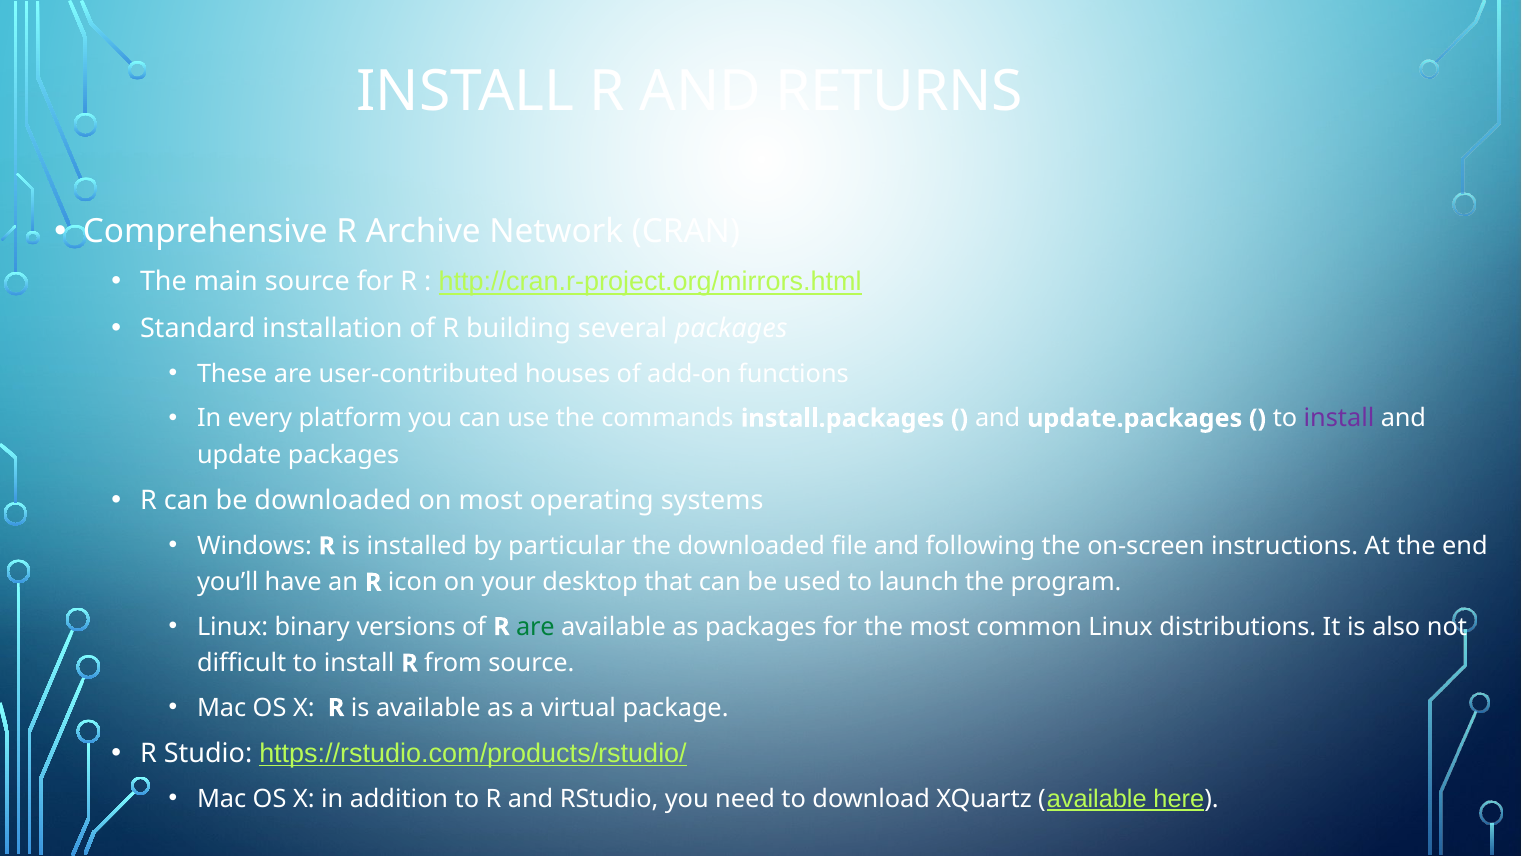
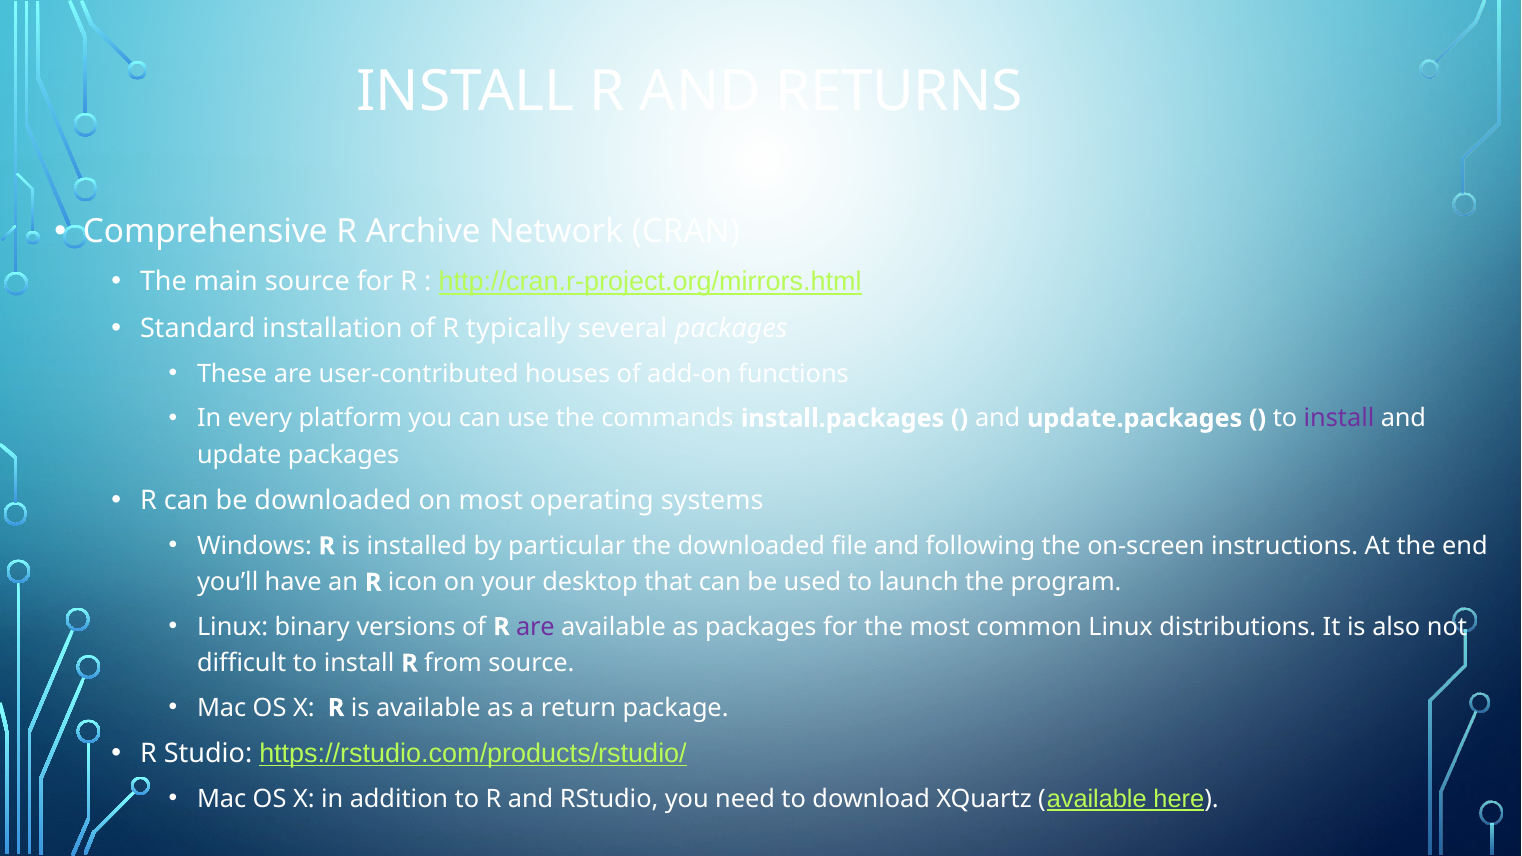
building: building -> typically (518, 329)
are colour: green -> purple (535, 627)
virtual: virtual -> return (578, 708)
